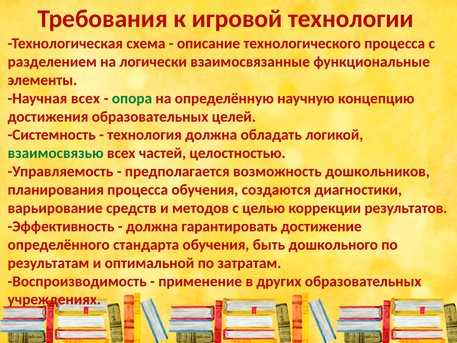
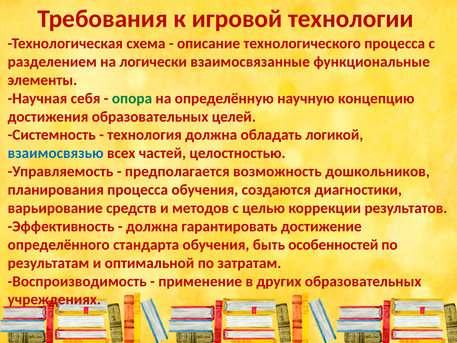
Научная всех: всех -> себя (86, 98)
взаимосвязью colour: green -> blue (56, 153)
дошкольного: дошкольного -> особенностей (333, 245)
